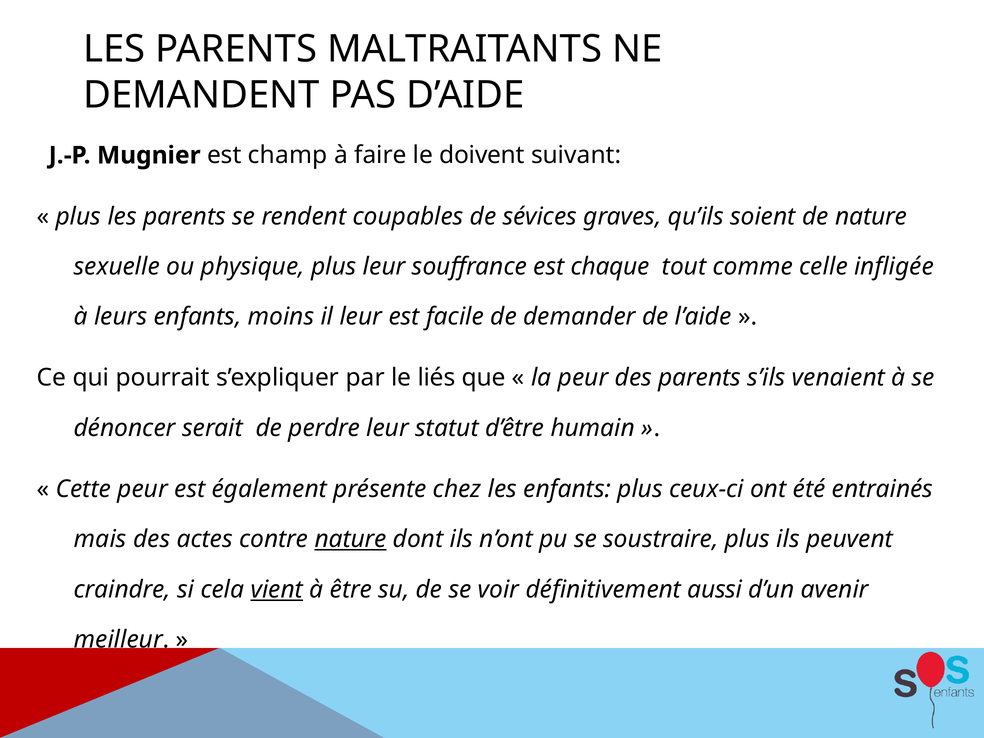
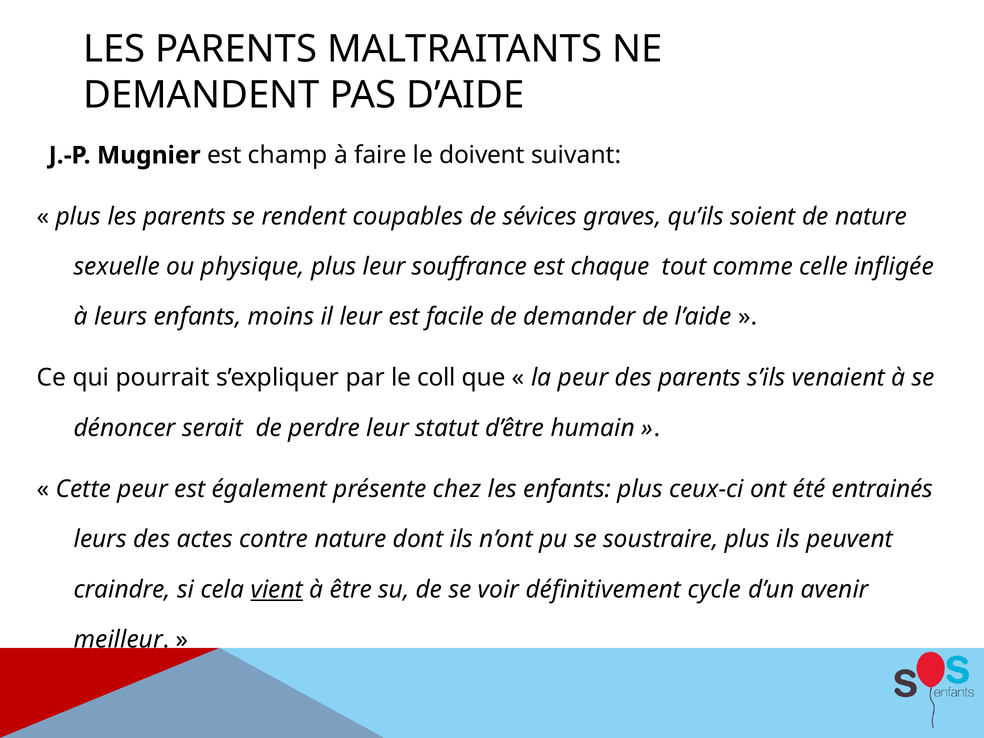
liés: liés -> coll (436, 378)
mais: mais -> leurs (100, 539)
nature underline: present -> none (351, 539)
aussi: aussi -> cycle (715, 589)
